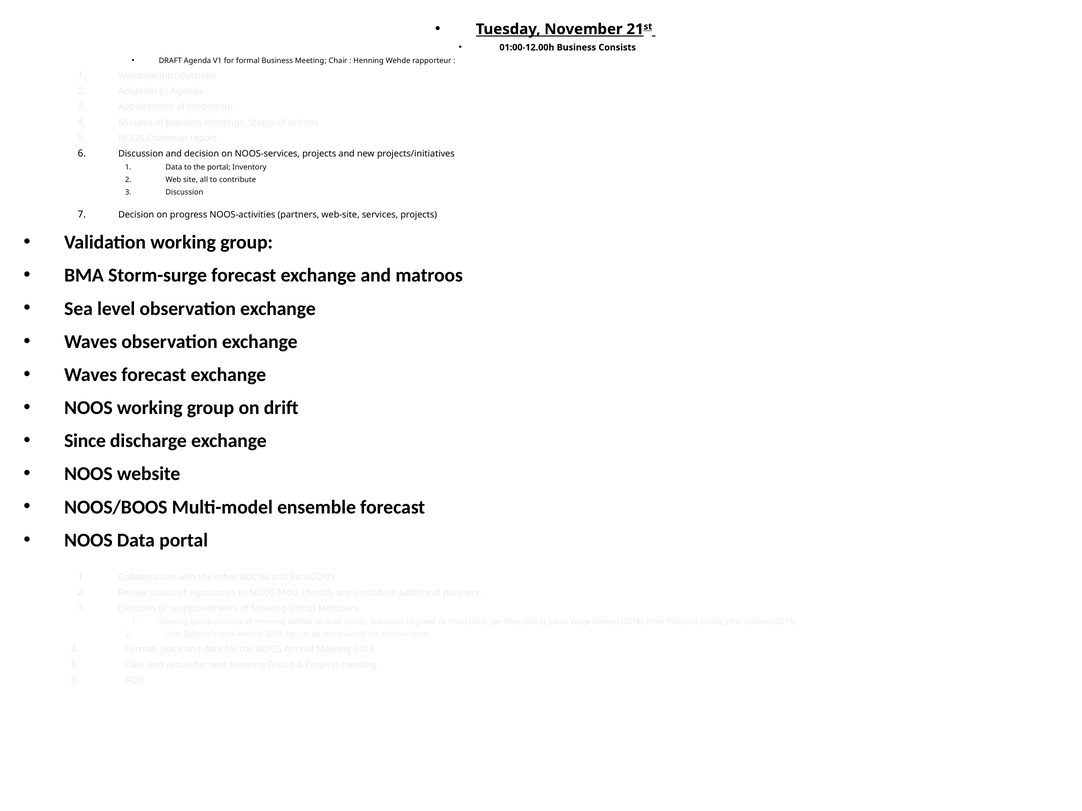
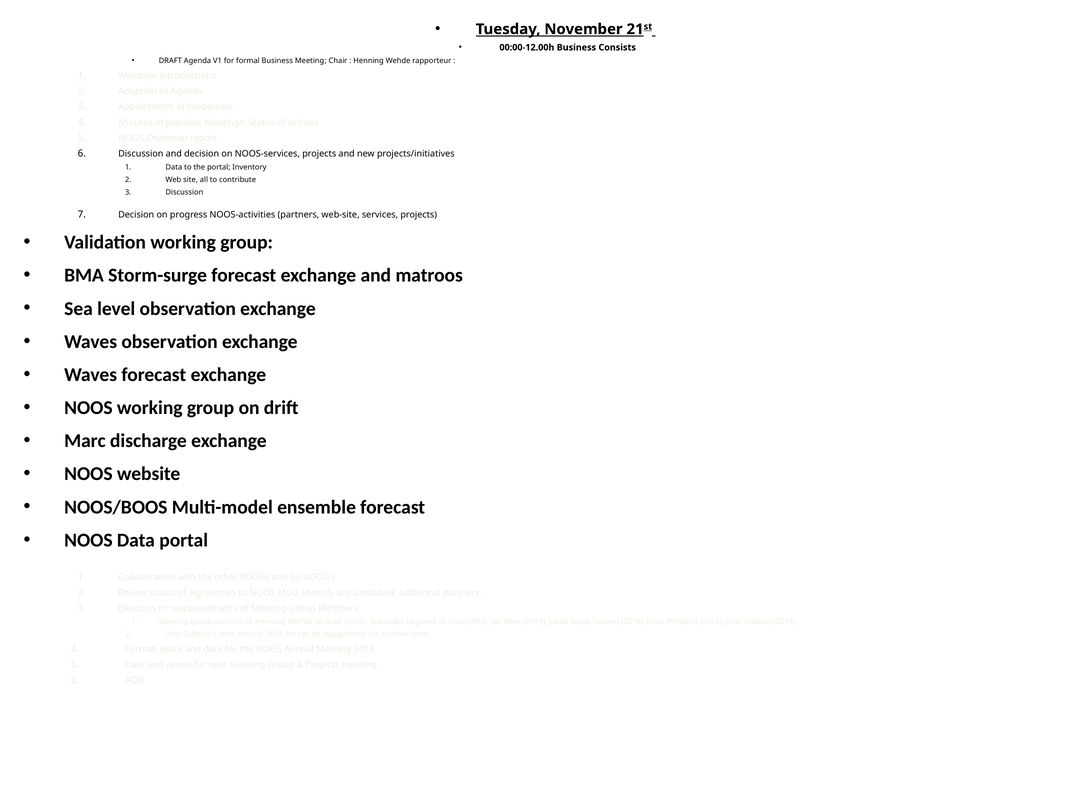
01:00-12.00h: 01:00-12.00h -> 00:00-12.00h (527, 47)
Since: Since -> Marc (85, 441)
